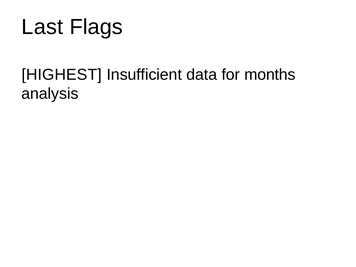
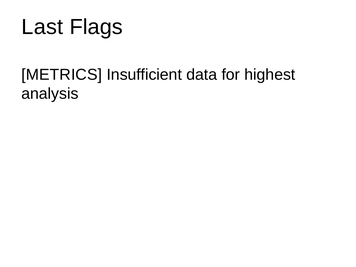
HIGHEST: HIGHEST -> METRICS (62, 75)
months: months -> highest (270, 75)
